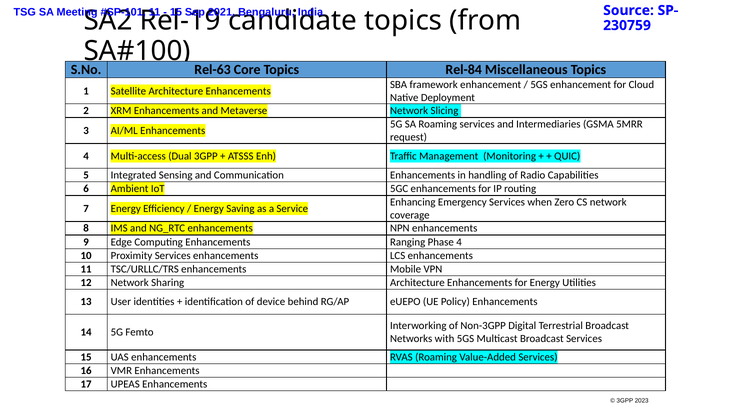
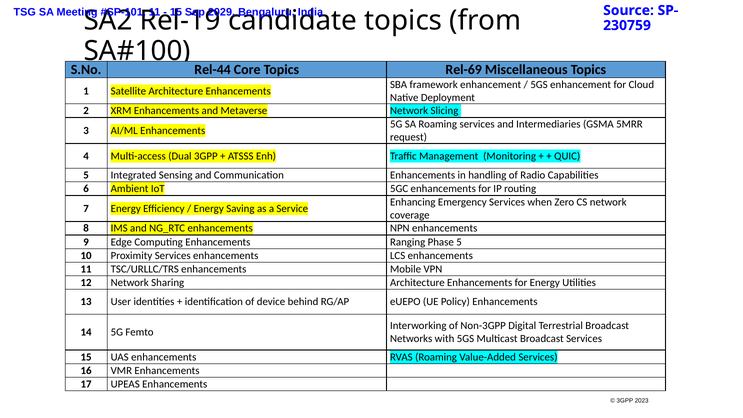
2021: 2021 -> 2029 (221, 12)
Rel-63: Rel-63 -> Rel-44 (213, 70)
Rel-84: Rel-84 -> Rel-69 (464, 70)
Phase 4: 4 -> 5 (459, 242)
